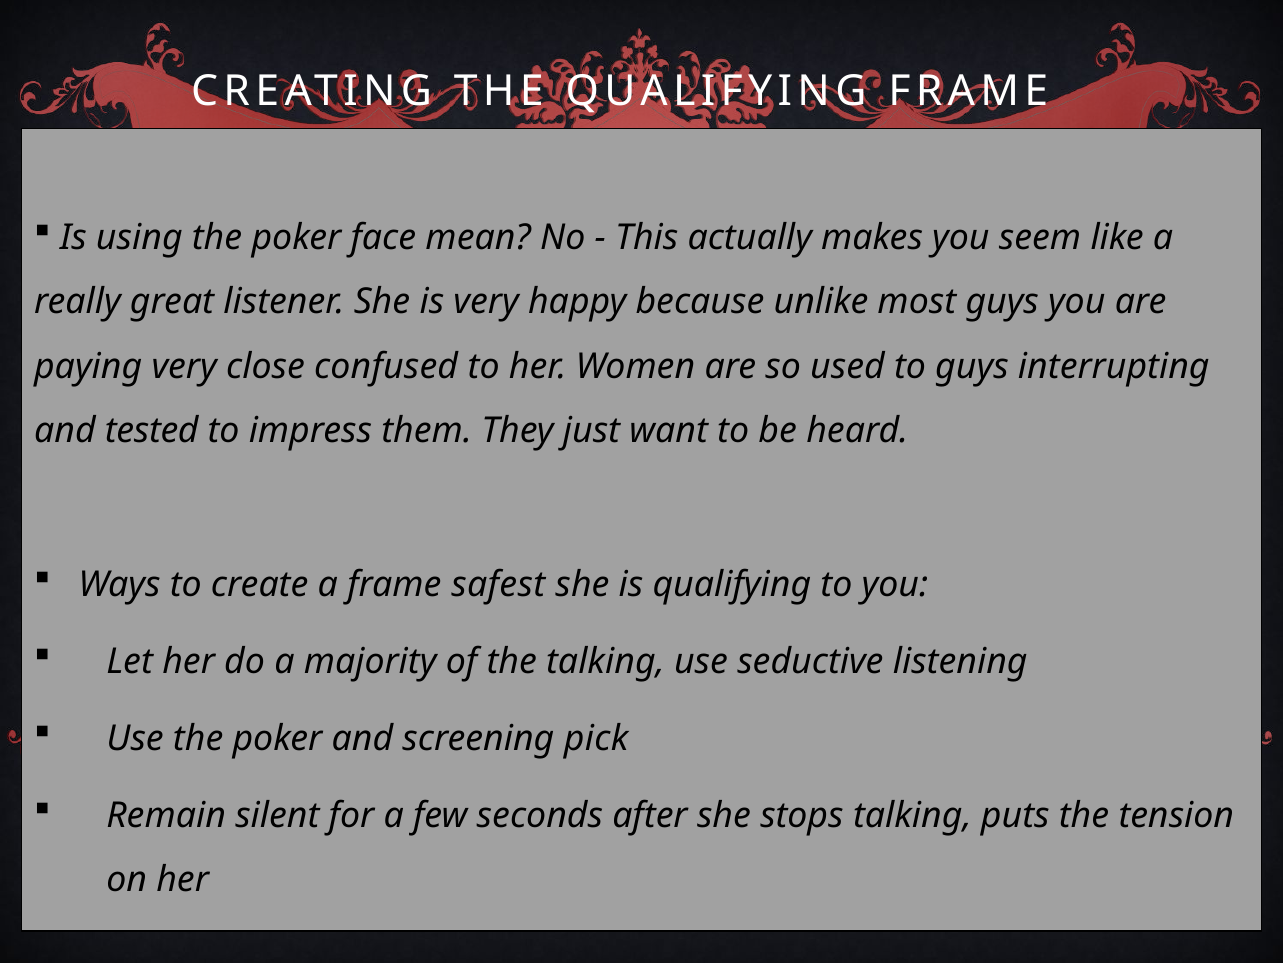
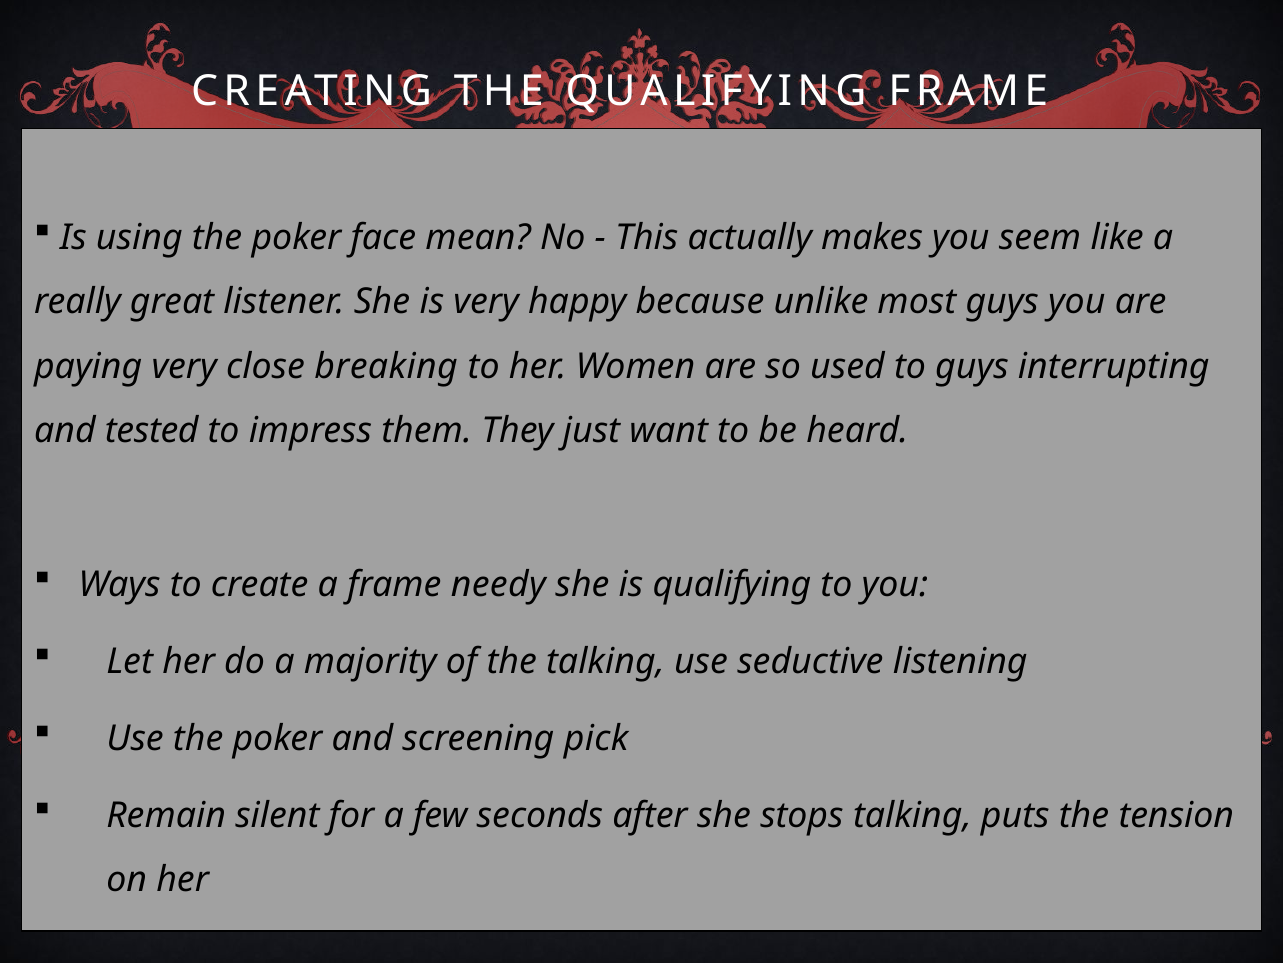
confused: confused -> breaking (386, 366)
safest: safest -> needy (498, 584)
